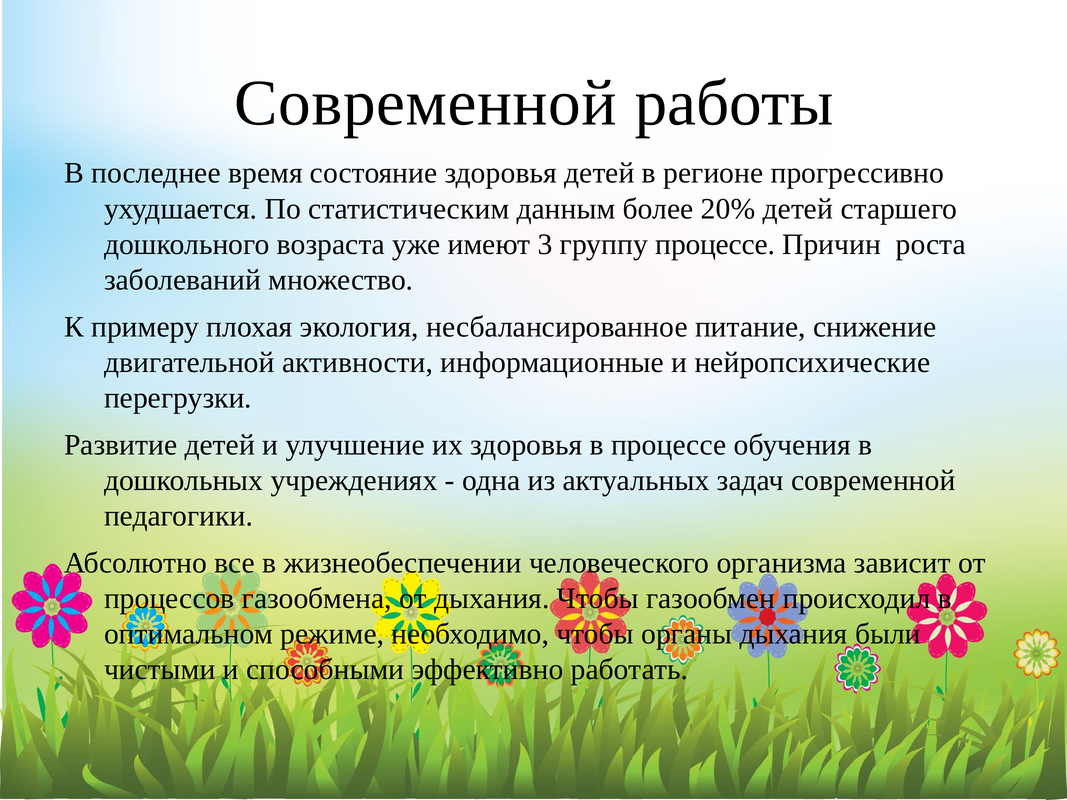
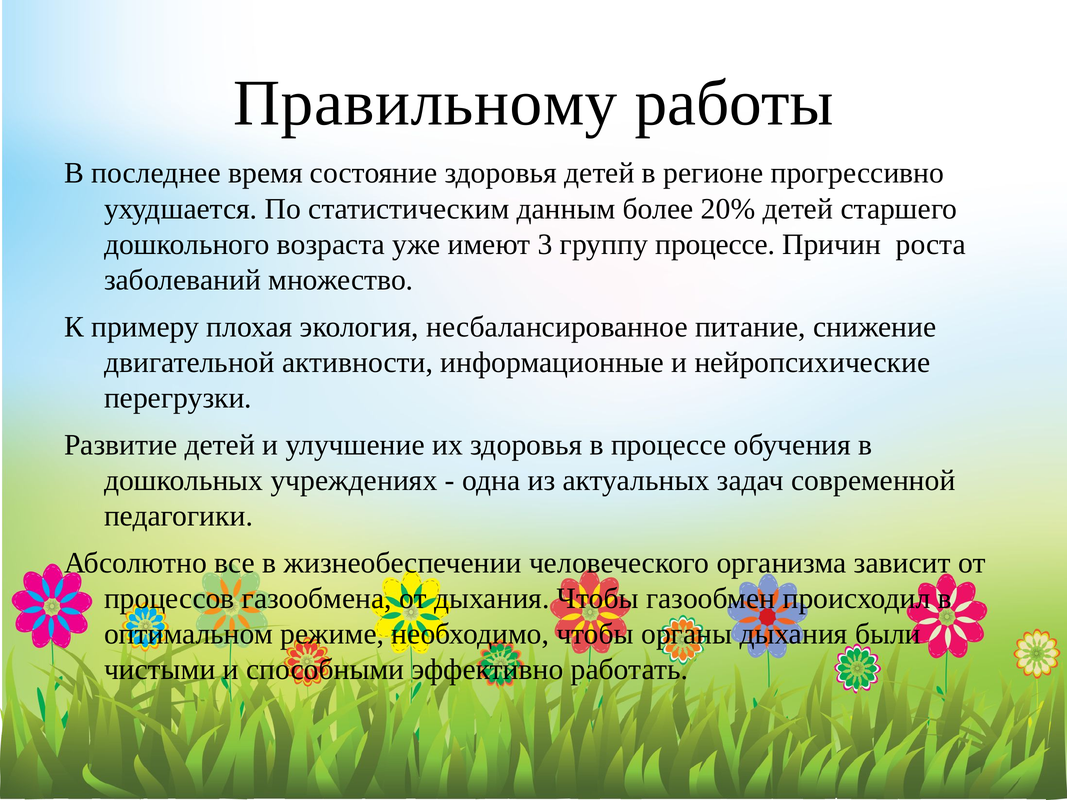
Современной: Современной -> Правильному (425, 103)
